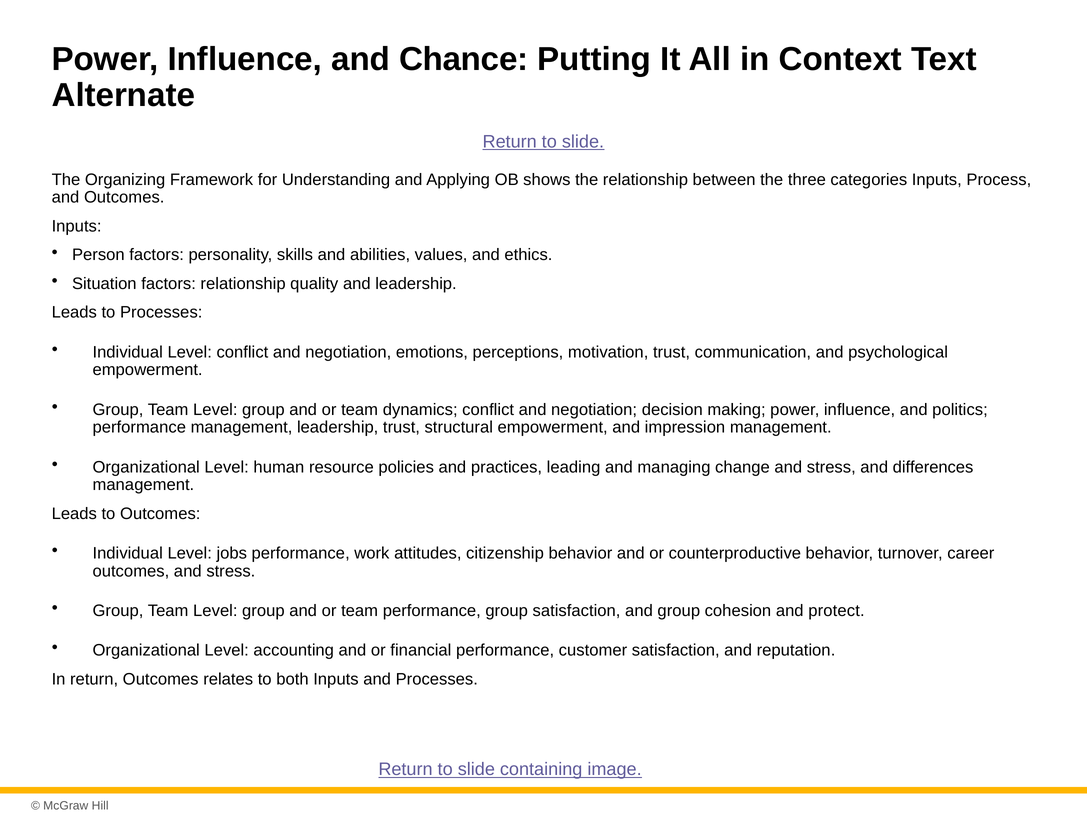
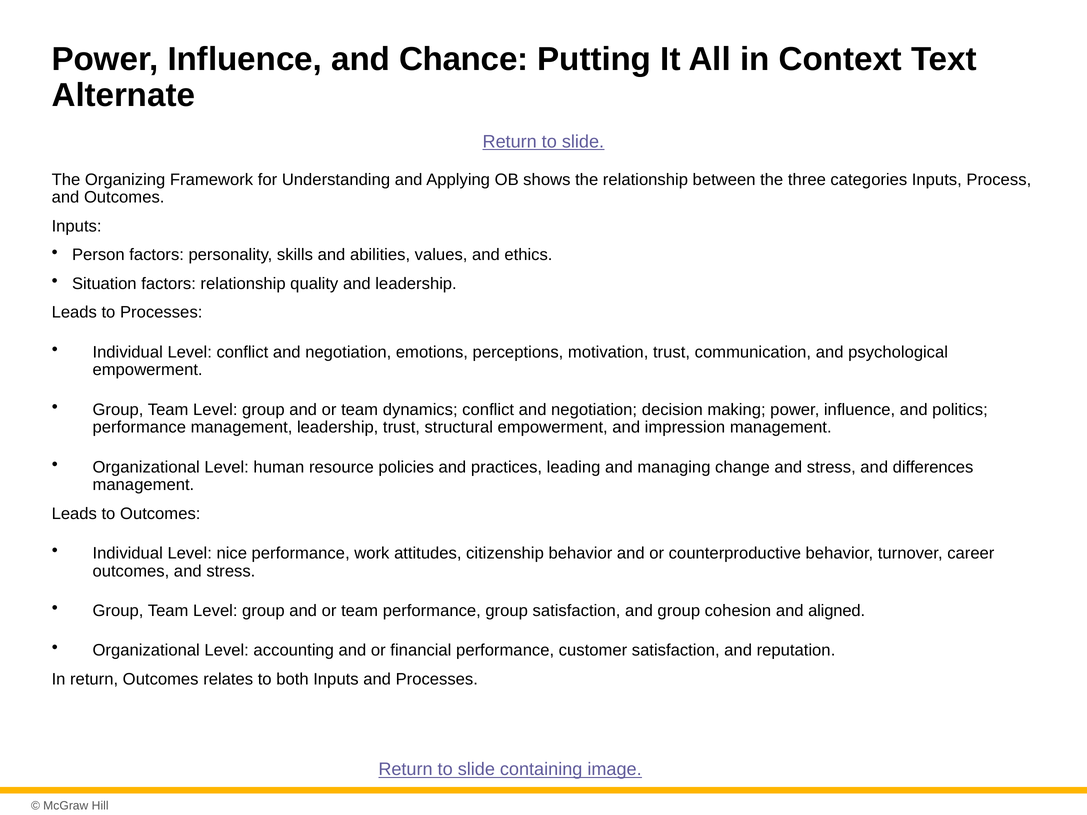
jobs: jobs -> nice (232, 553)
protect: protect -> aligned (837, 611)
